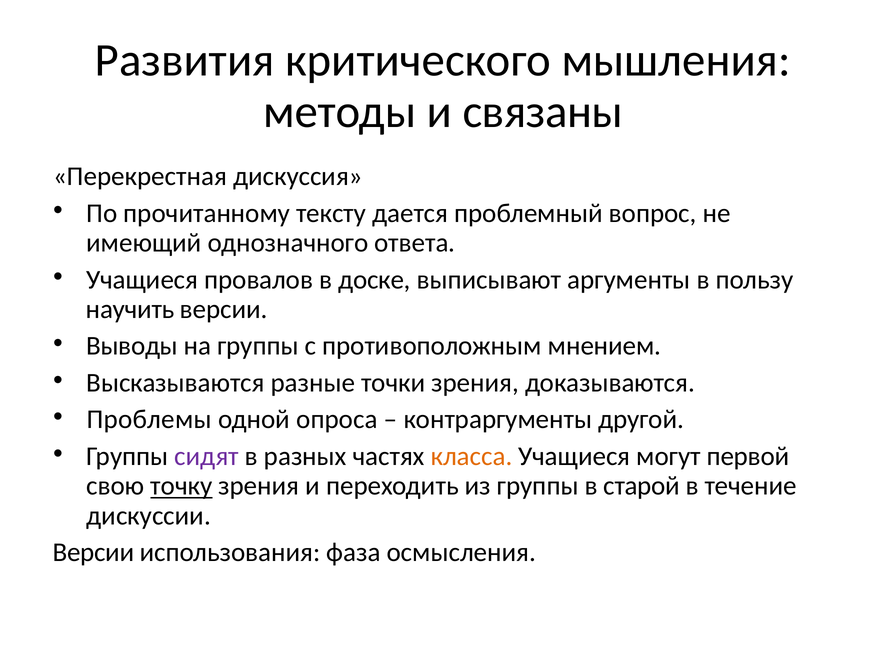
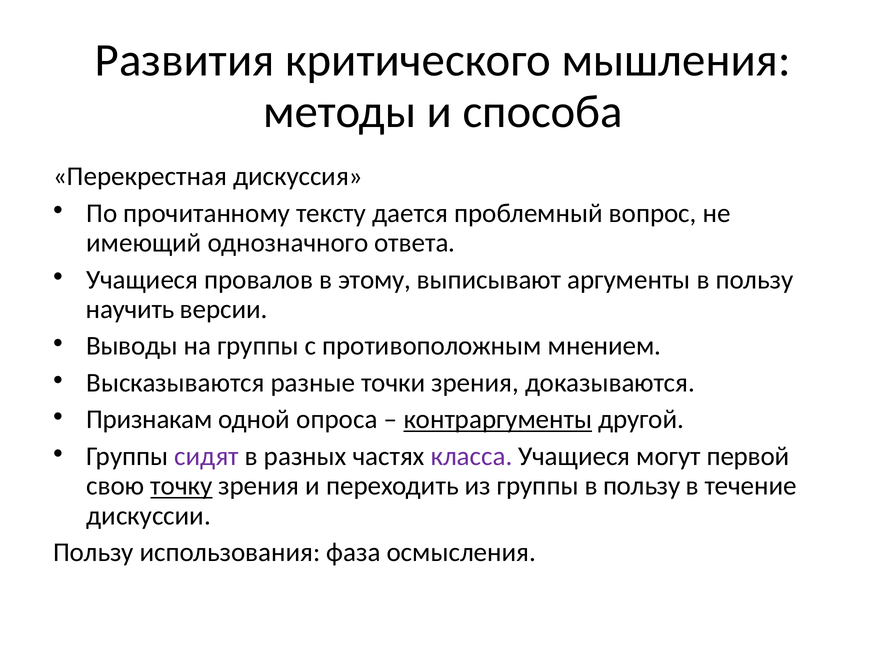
связаны: связаны -> способа (543, 112)
доске: доске -> этому (374, 279)
Проблемы: Проблемы -> Признакам (149, 419)
контраргументы underline: none -> present (498, 419)
класса colour: orange -> purple (472, 456)
группы в старой: старой -> пользу (642, 486)
Версии: Версии -> Пользу (93, 552)
